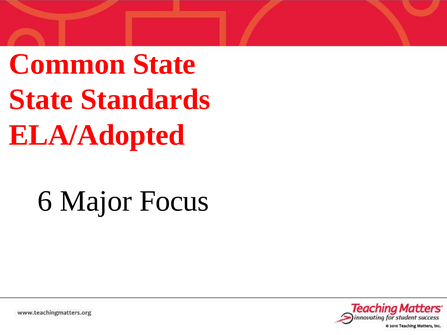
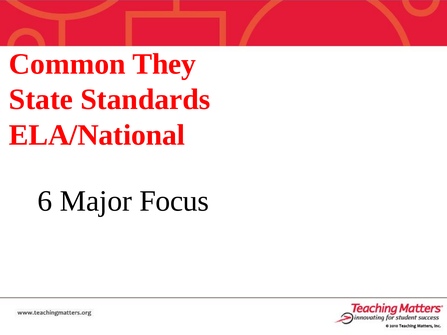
Common State: State -> They (164, 64)
ELA/Adopted: ELA/Adopted -> ELA/National (97, 135)
